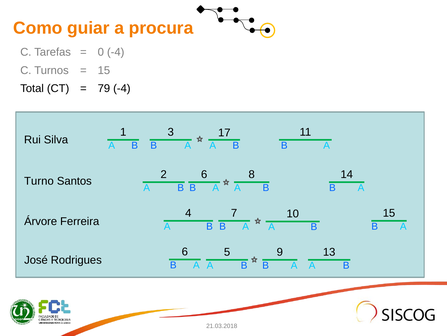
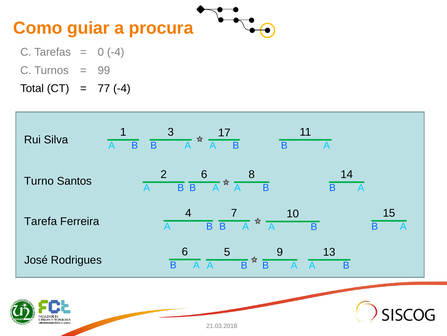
15: 15 -> 99 (104, 70)
79: 79 -> 77 (104, 88)
Árvore: Árvore -> Tarefa (41, 221)
